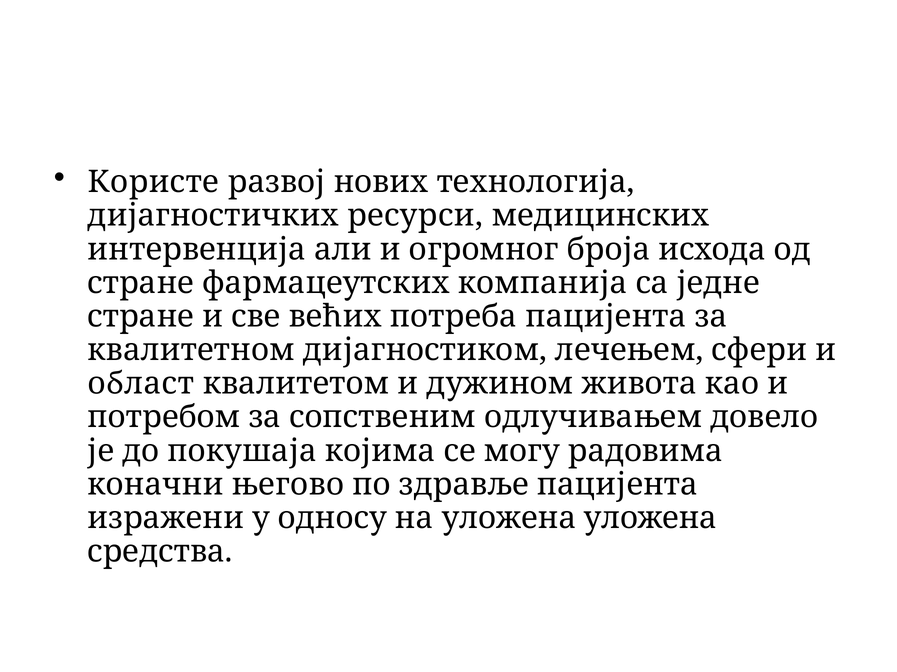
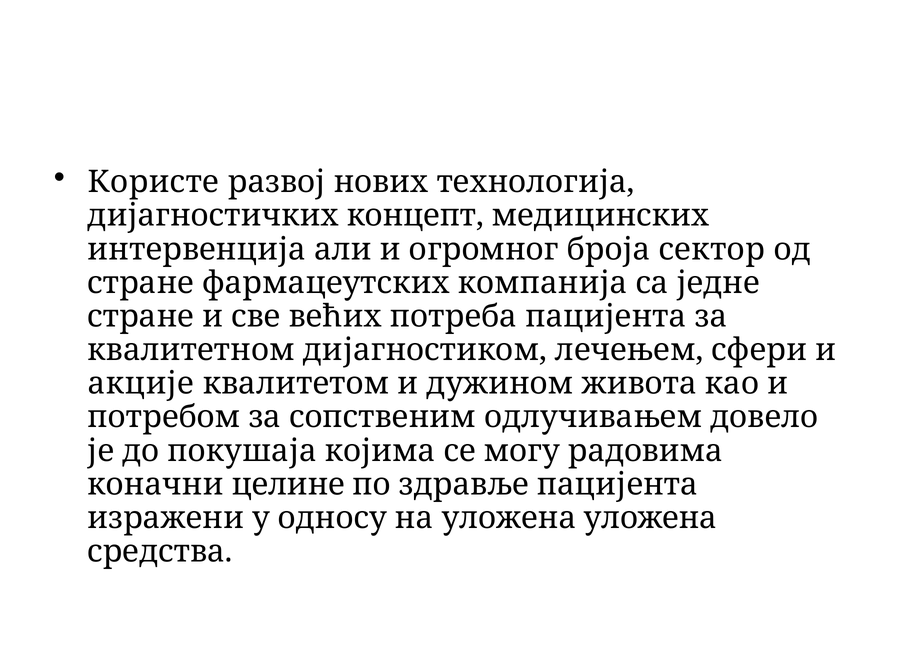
ресурси: ресурси -> концепт (415, 216)
исхода: исхода -> сектор (712, 250)
област: област -> акције (141, 384)
његово: његово -> целине (288, 485)
